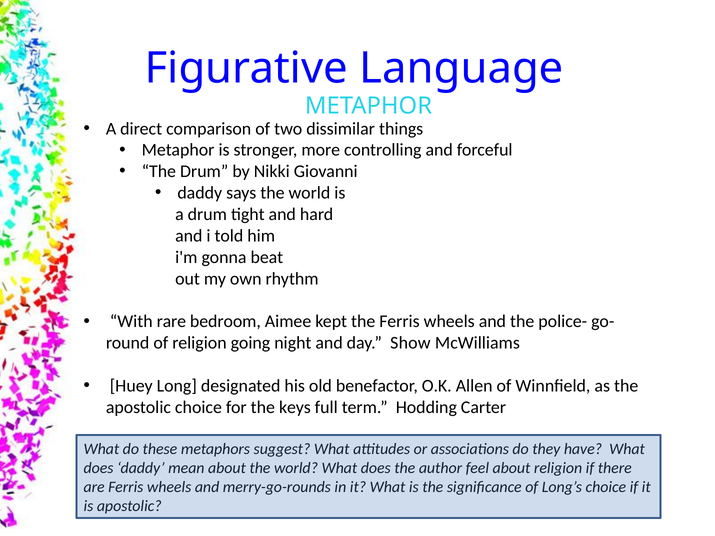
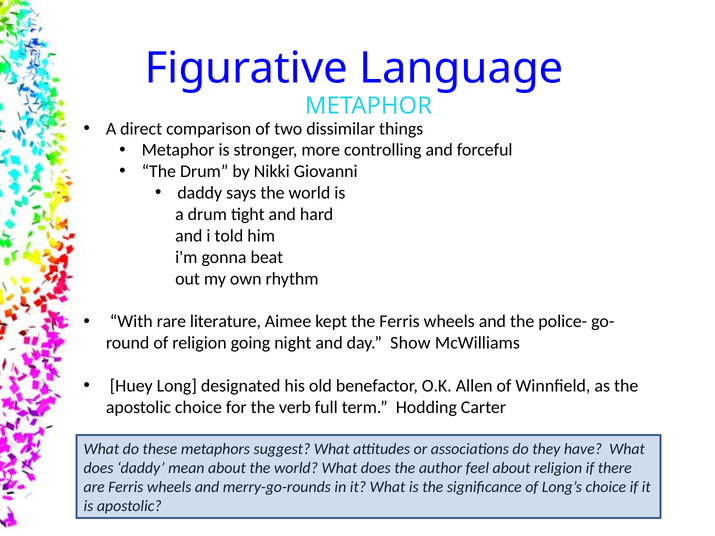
bedroom: bedroom -> literature (225, 322)
keys: keys -> verb (295, 408)
